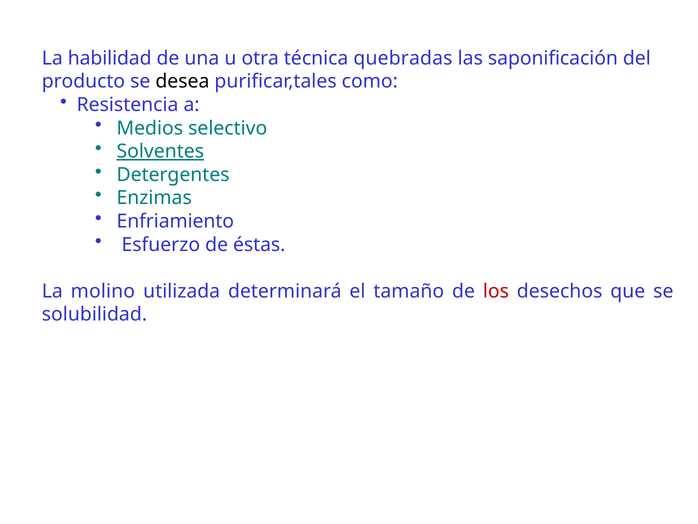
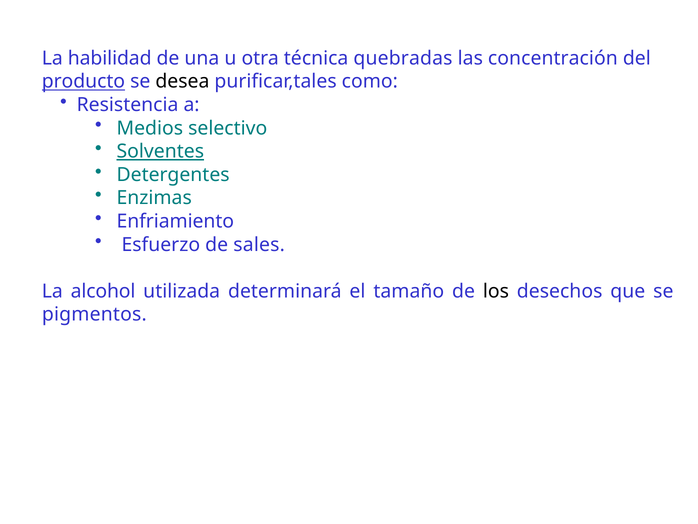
saponificación: saponificación -> concentración (553, 58)
producto underline: none -> present (83, 82)
éstas: éstas -> sales (259, 244)
molino: molino -> alcohol (103, 291)
los colour: red -> black (496, 291)
solubilidad: solubilidad -> pigmentos (94, 314)
